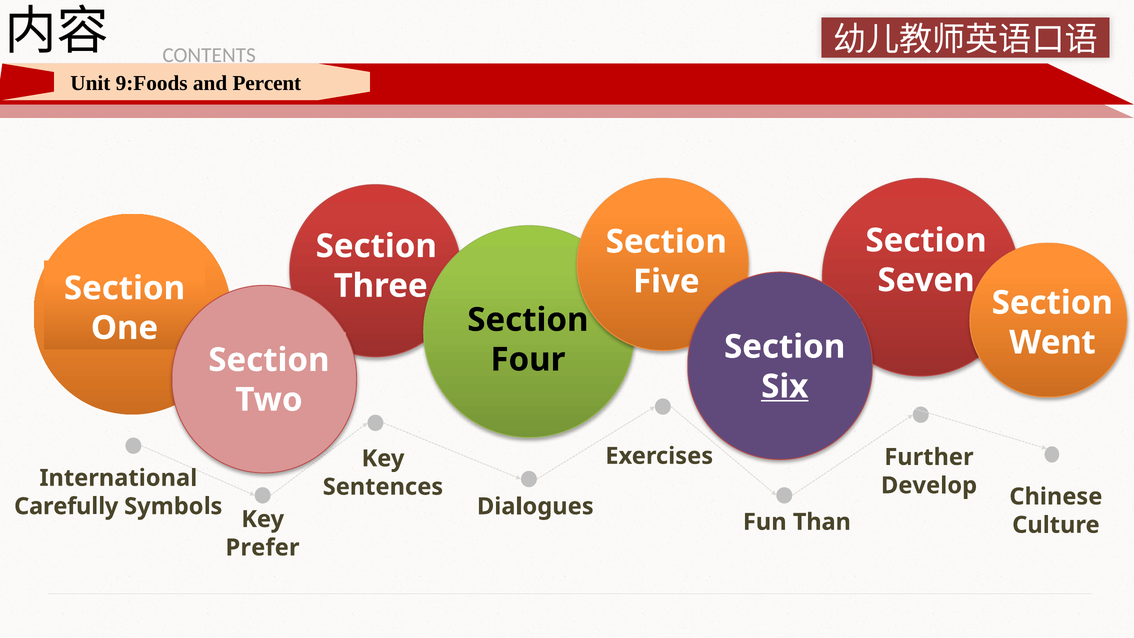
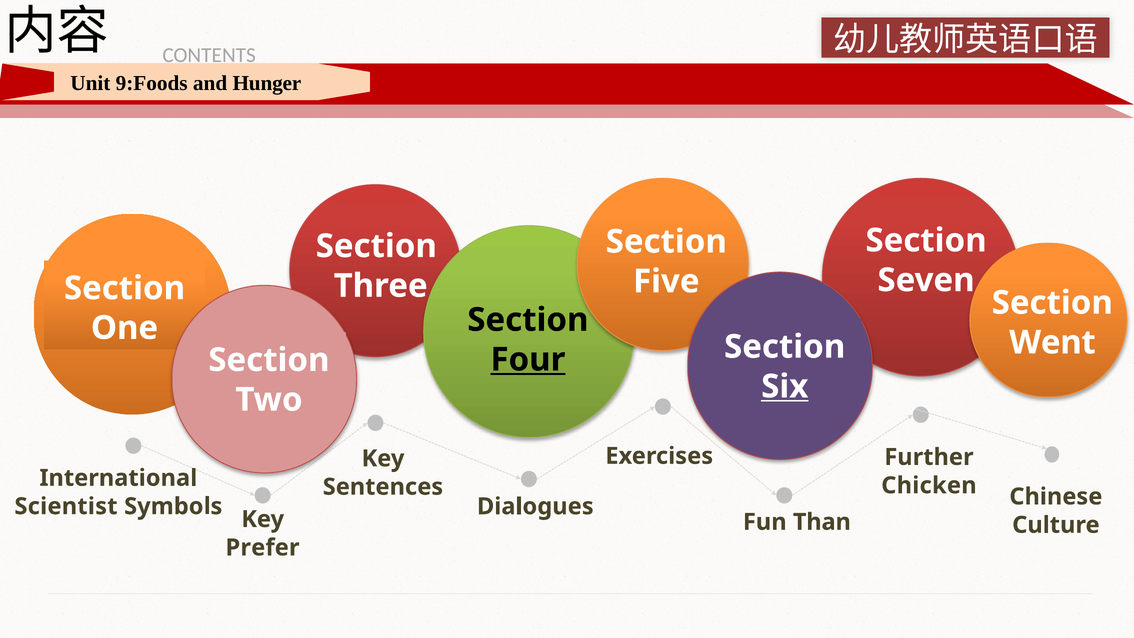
Percent: Percent -> Hunger (267, 83)
Four underline: none -> present (528, 360)
Develop: Develop -> Chicken (929, 485)
Carefully: Carefully -> Scientist (66, 506)
